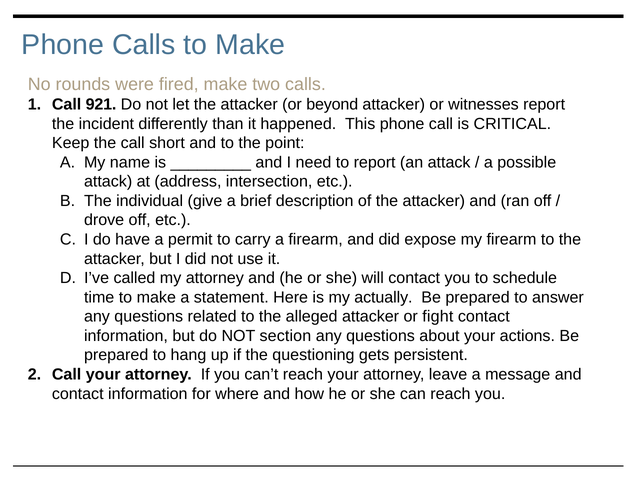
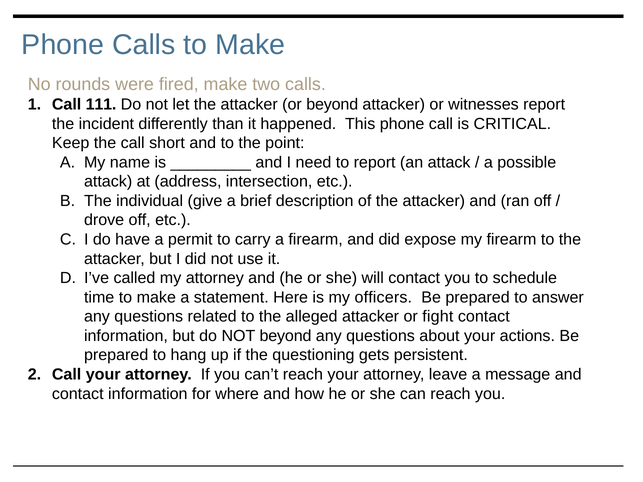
921: 921 -> 111 (101, 105)
actually: actually -> officers (383, 297)
NOT section: section -> beyond (286, 336)
